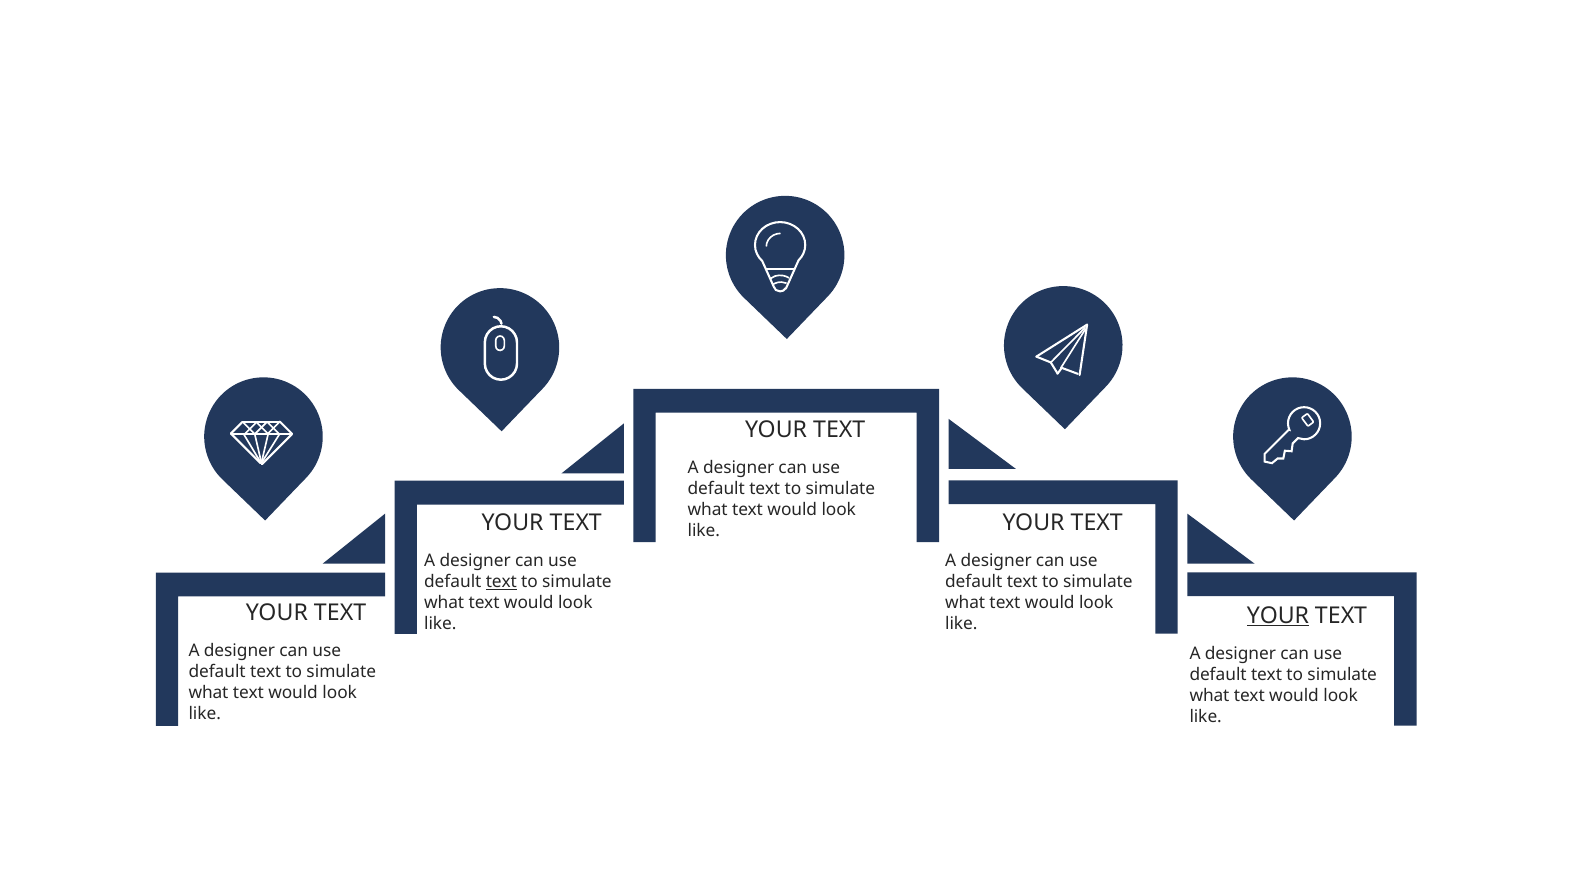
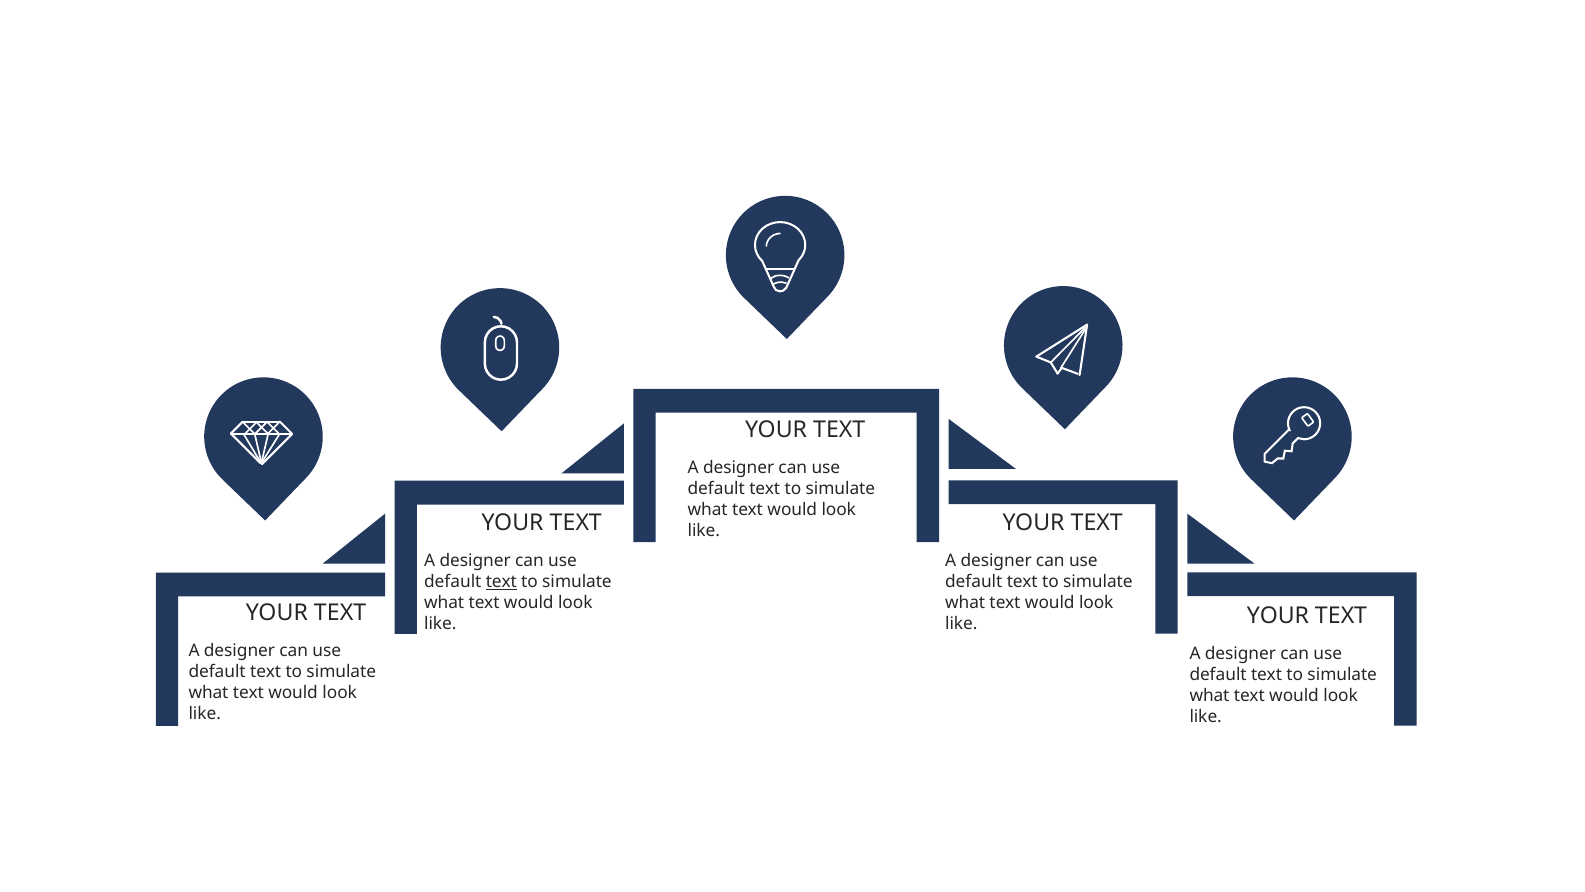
YOUR underline: present -> none (1278, 616)
